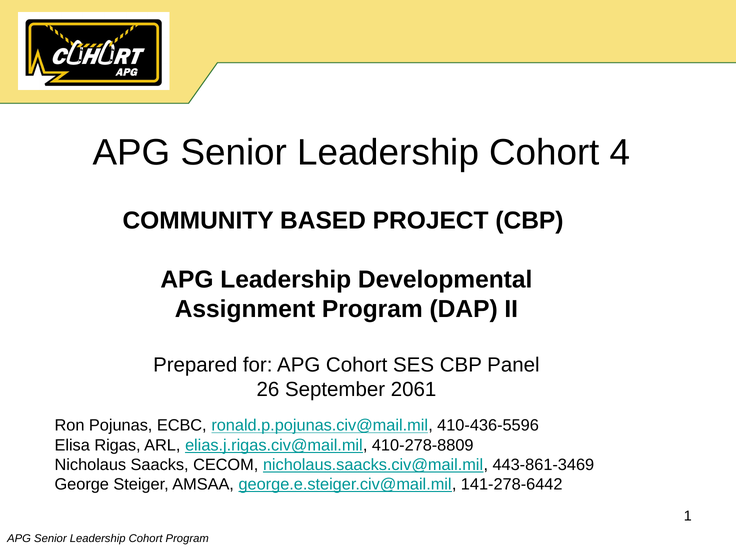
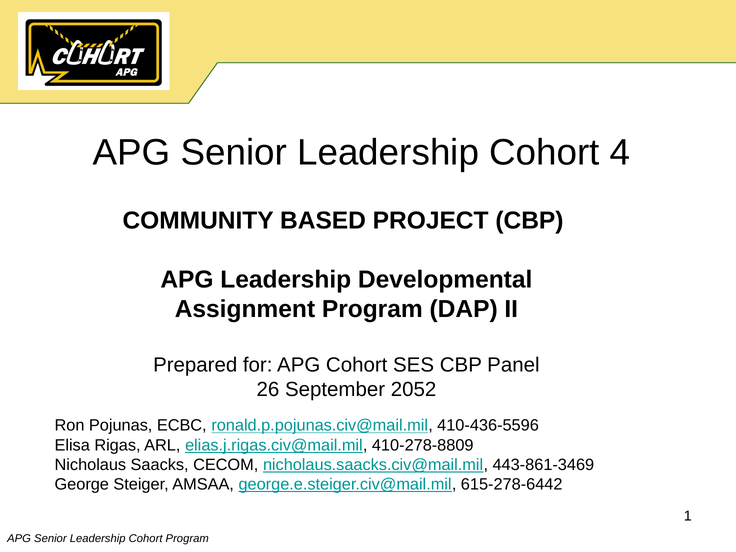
2061: 2061 -> 2052 (414, 390)
141-278-6442: 141-278-6442 -> 615-278-6442 (512, 484)
